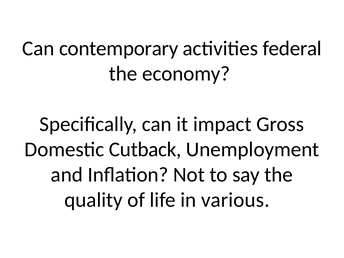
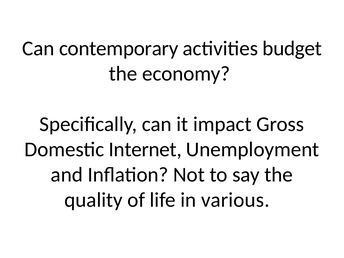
federal: federal -> budget (292, 49)
Cutback: Cutback -> Internet (145, 149)
